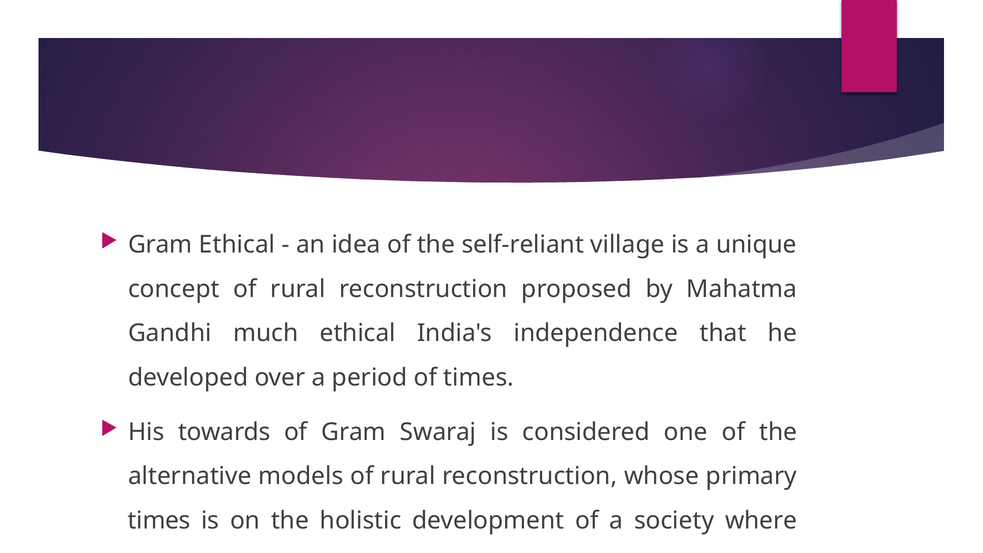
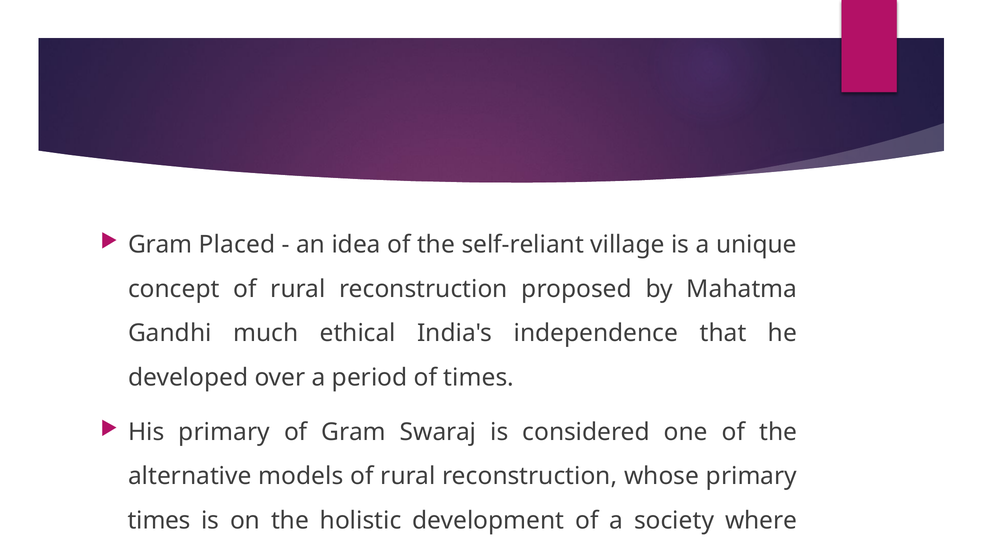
Gram Ethical: Ethical -> Placed (237, 245)
His towards: towards -> primary (224, 432)
